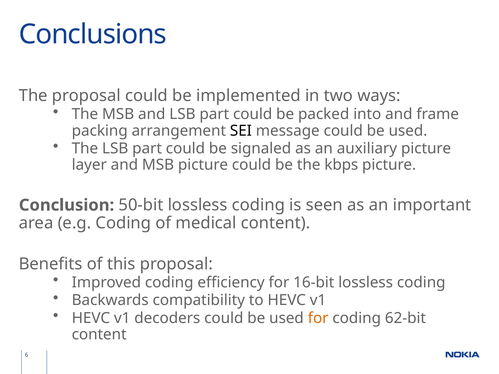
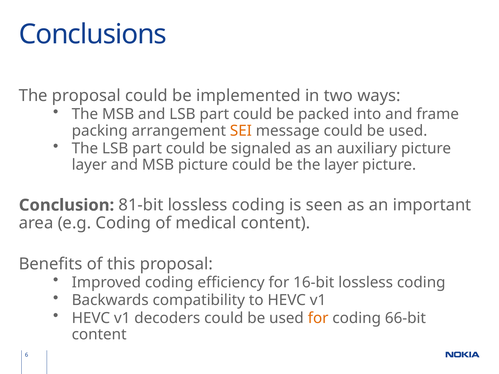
SEI colour: black -> orange (241, 131)
the kbps: kbps -> layer (341, 165)
50-bit: 50-bit -> 81-bit (141, 205)
62-bit: 62-bit -> 66-bit (405, 318)
